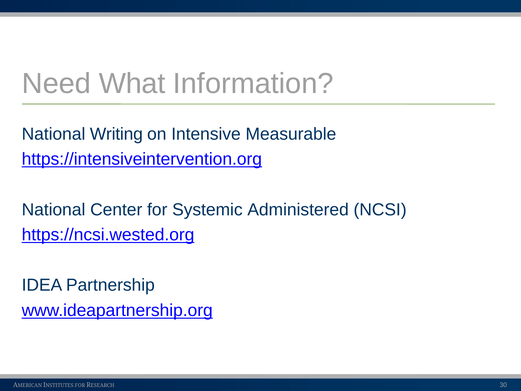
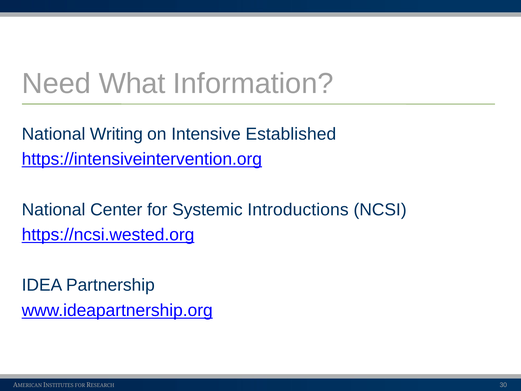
Measurable: Measurable -> Established (291, 134)
Administered: Administered -> Introductions (298, 209)
